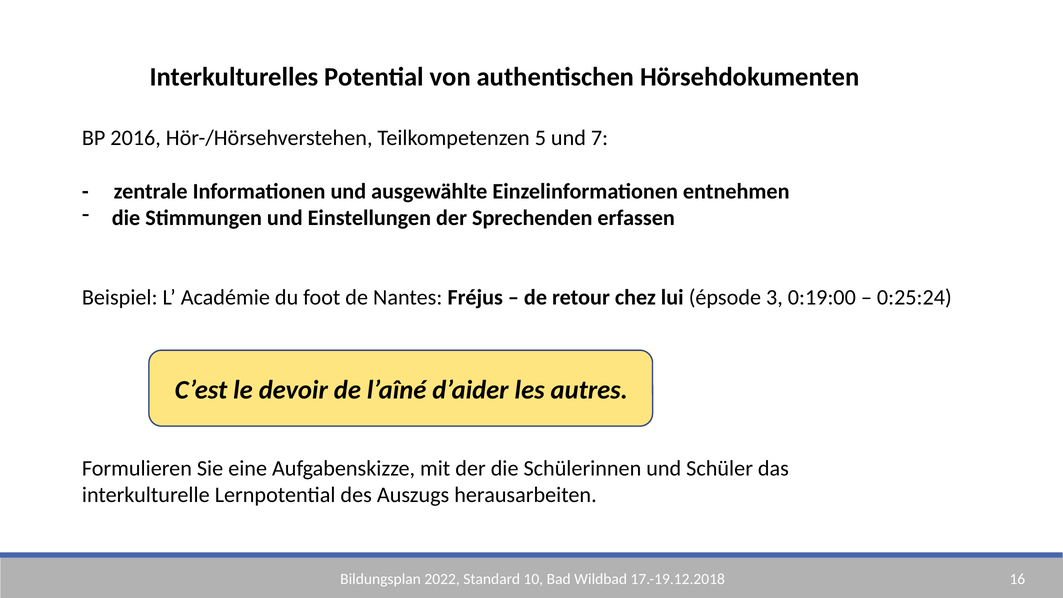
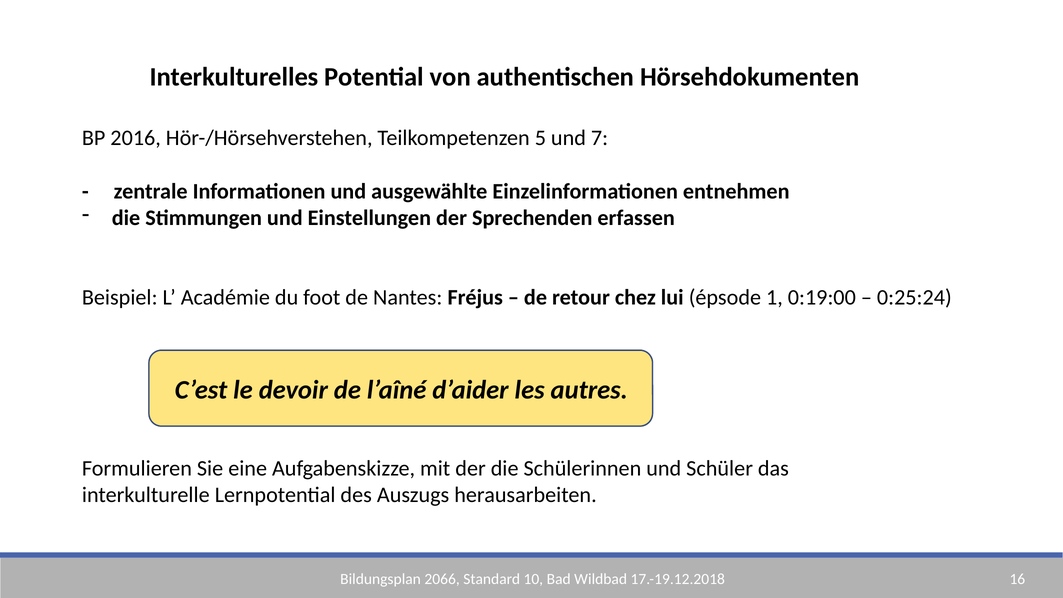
3: 3 -> 1 (774, 298)
2022: 2022 -> 2066 (442, 579)
